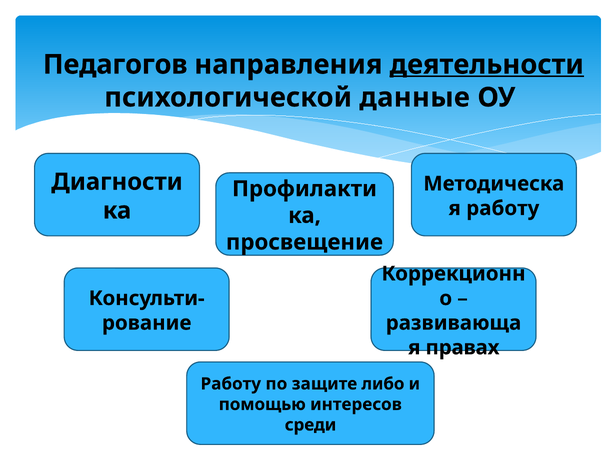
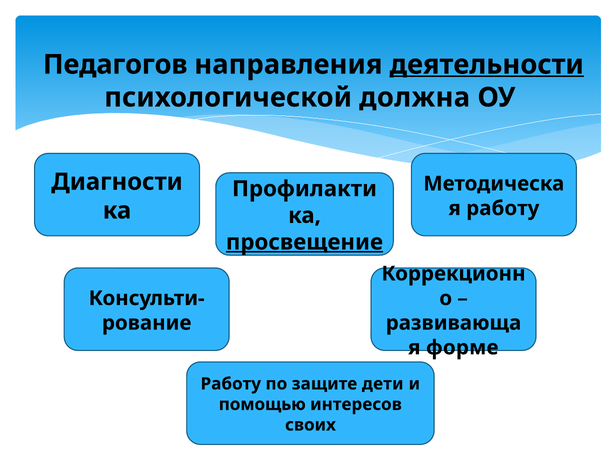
данные: данные -> должна (415, 97)
просвещение underline: none -> present (304, 242)
правах: правах -> форме (462, 348)
либо: либо -> дети (383, 384)
среди: среди -> своих (310, 425)
